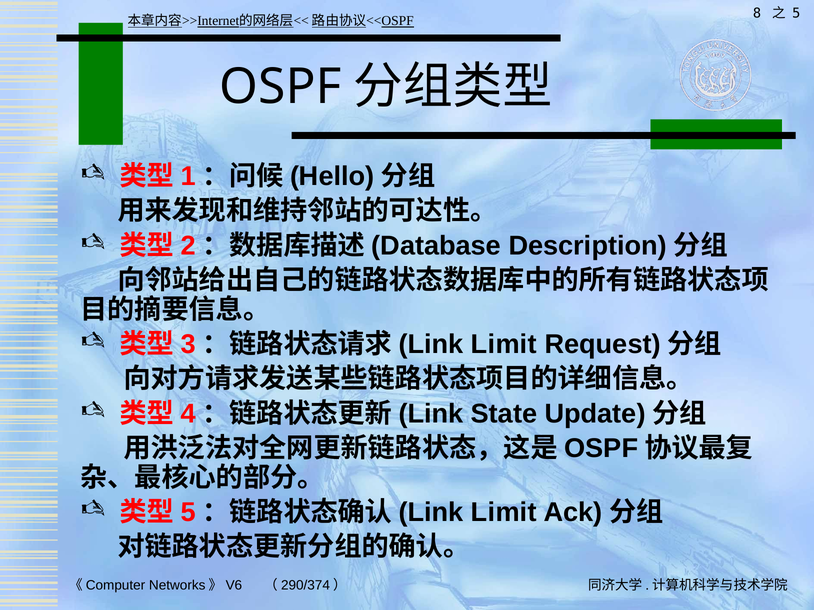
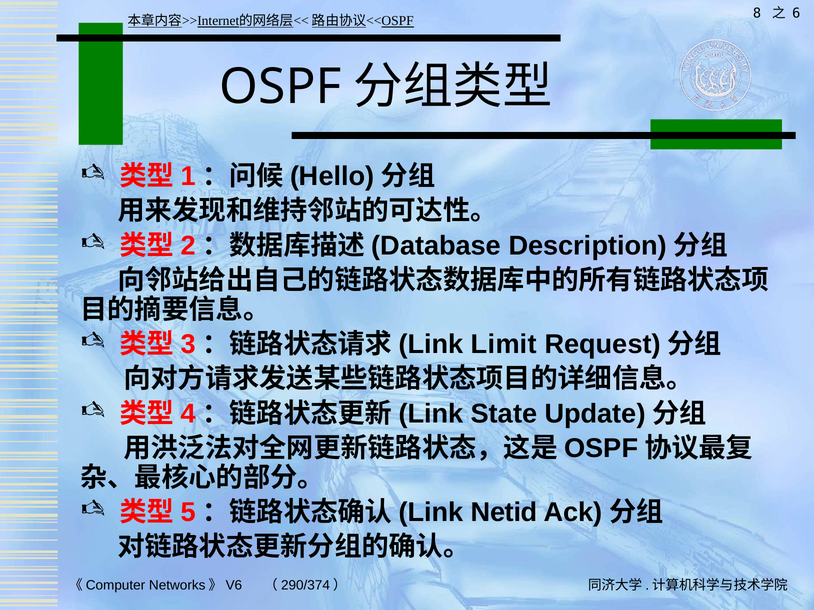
5: 5 -> 6 (796, 13)
Limit: Limit -> Netid (504, 513)
